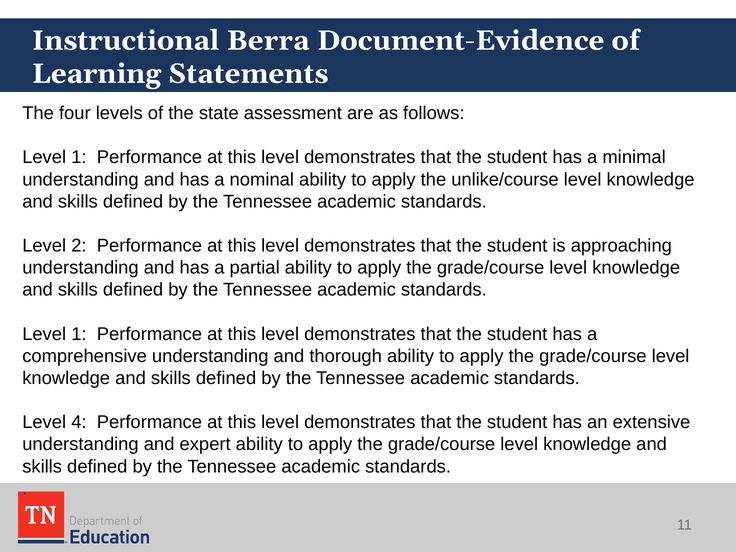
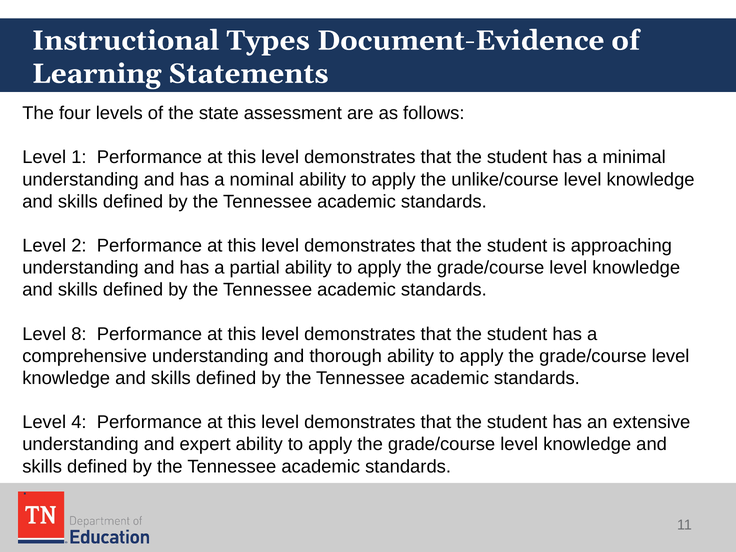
Berra: Berra -> Types (268, 41)
1: 1 -> 8 (79, 334)
